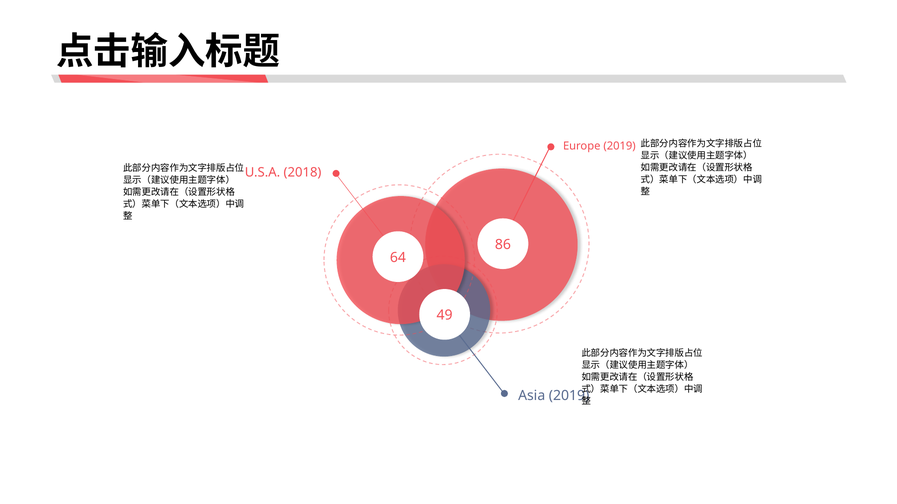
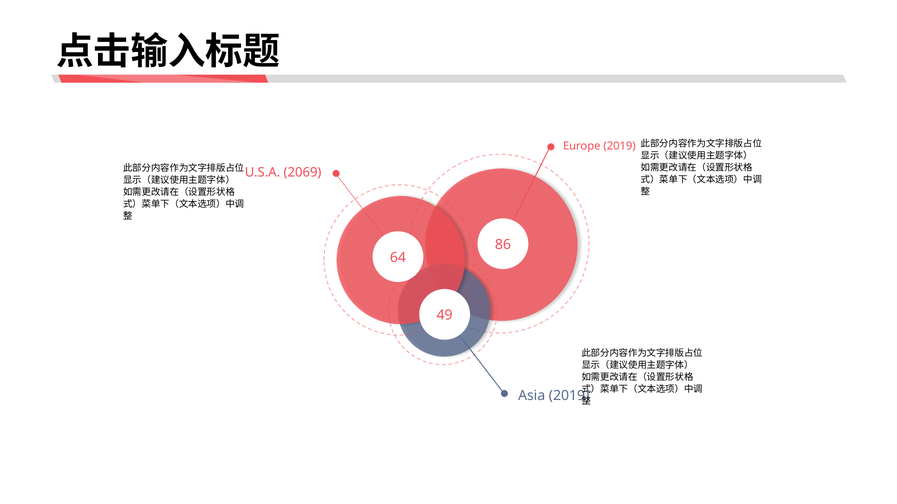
2018: 2018 -> 2069 (303, 173)
